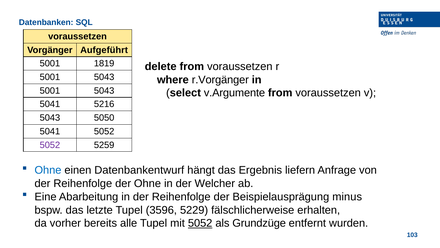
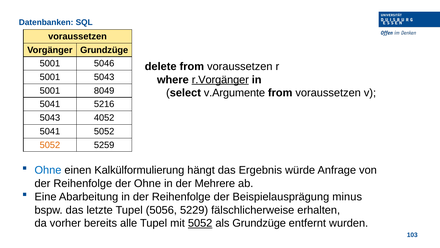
Vorgänger Aufgeführt: Aufgeführt -> Grundzüge (104, 50)
1819: 1819 -> 5046 (104, 63)
r.Vorgänger underline: none -> present (220, 80)
5043: 5043 -> 8049 (104, 91)
5050: 5050 -> 4052 (104, 118)
5052 colour: purple -> orange (50, 145)
Datenbankentwurf: Datenbankentwurf -> Kalkülformulierung (139, 170)
liefern: liefern -> würde (300, 170)
Welcher: Welcher -> Mehrere (215, 183)
3596: 3596 -> 5056 (161, 210)
